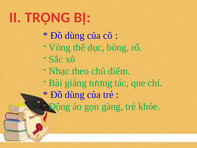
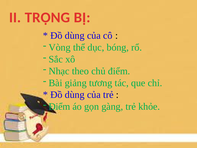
Động: Động -> Điểm (59, 106)
